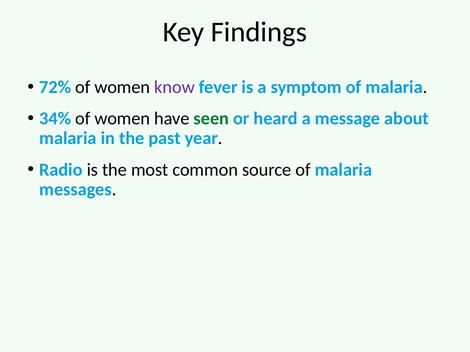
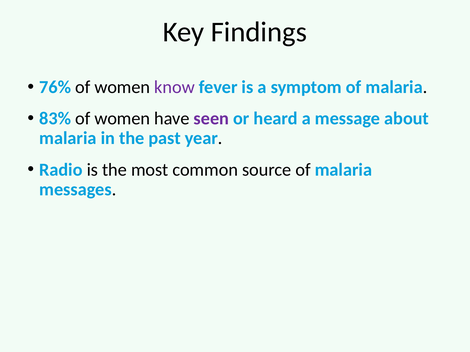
72%: 72% -> 76% (55, 87)
34%: 34% -> 83% (55, 119)
seen colour: green -> purple (211, 119)
